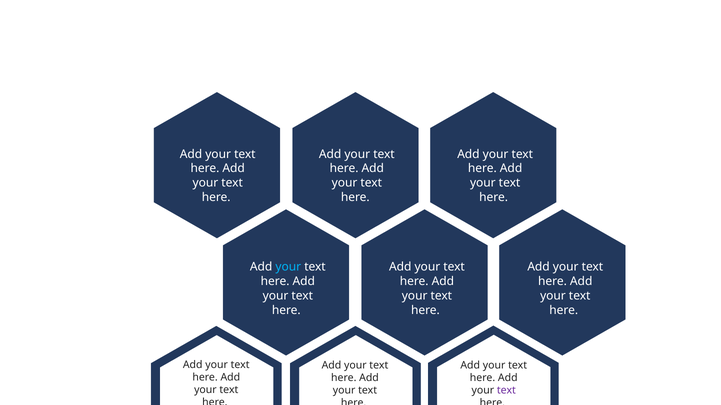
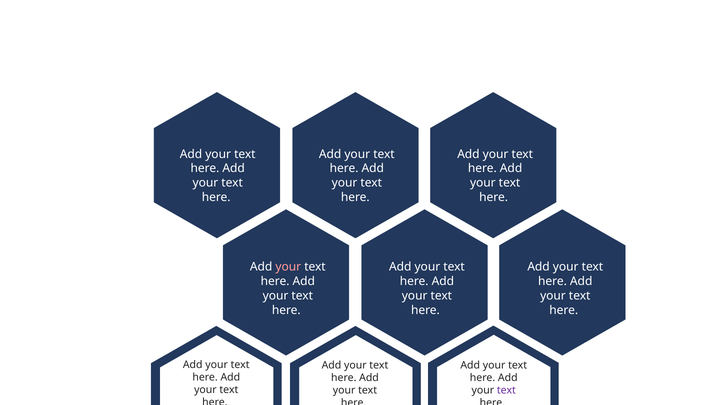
your colour: light blue -> pink (288, 267)
